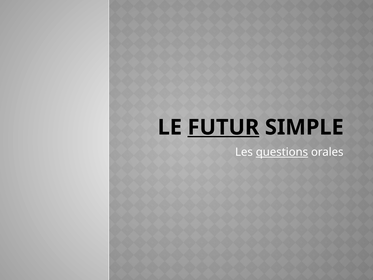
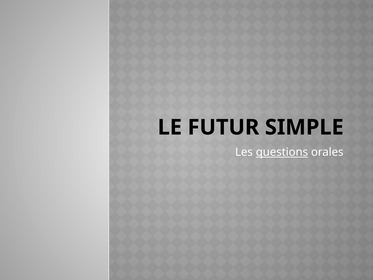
FUTUR underline: present -> none (223, 127)
